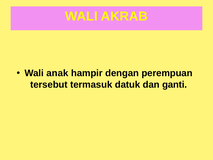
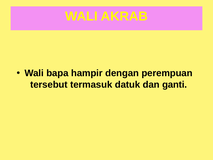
anak: anak -> bapa (57, 73)
